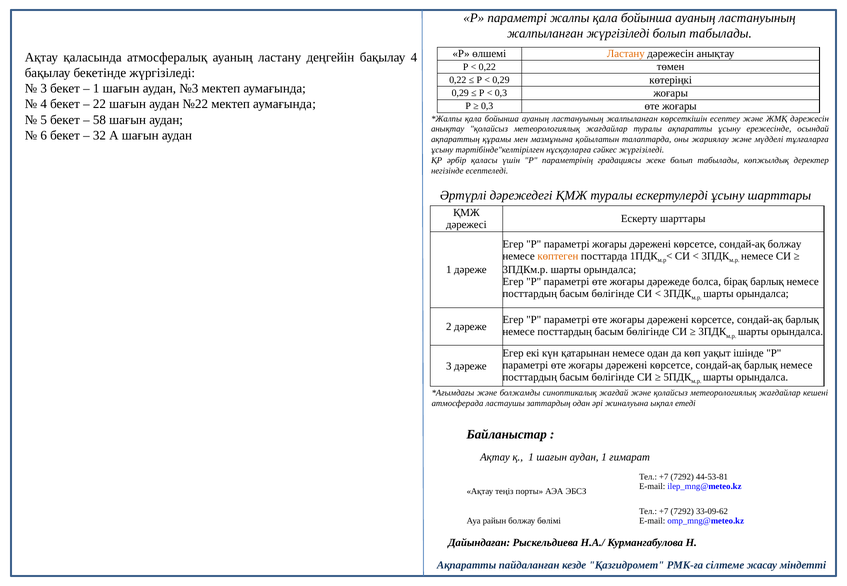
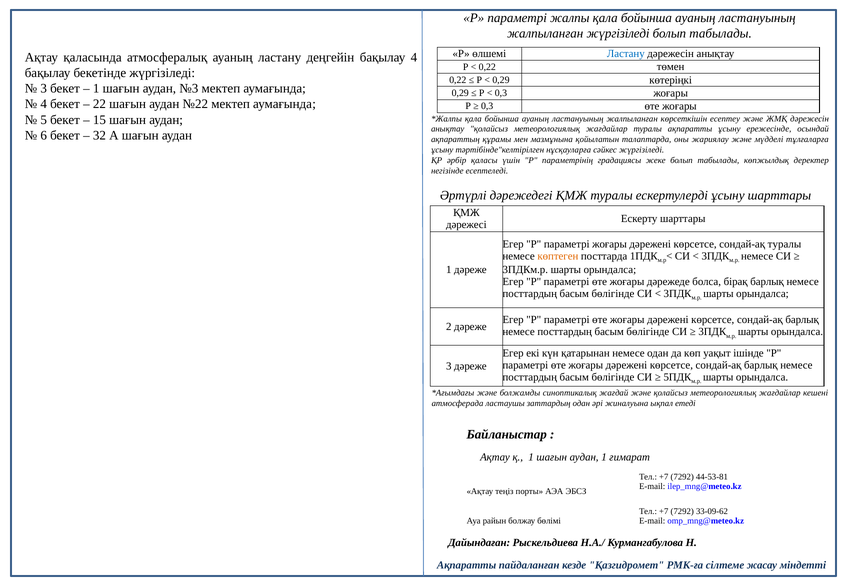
Ластану colour: orange -> blue (626, 54)
58: 58 -> 15 (99, 120)
сондай-ақ болжау: болжау -> туралы (784, 244)
